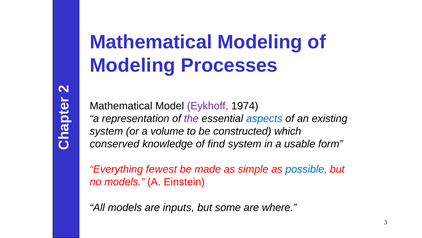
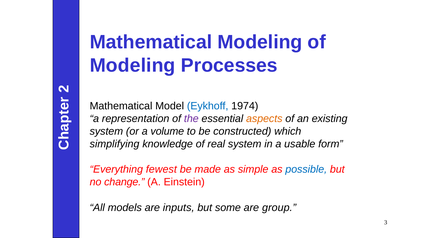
Eykhoff colour: purple -> blue (208, 106)
aspects colour: blue -> orange (264, 118)
conserved: conserved -> simplifying (115, 144)
find: find -> real (216, 144)
no models: models -> change (124, 182)
where: where -> group (279, 207)
